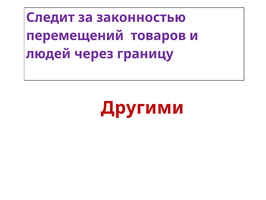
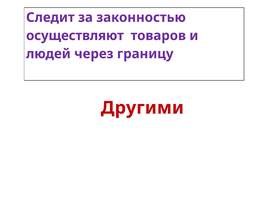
перемещений: перемещений -> осуществляют (75, 36)
